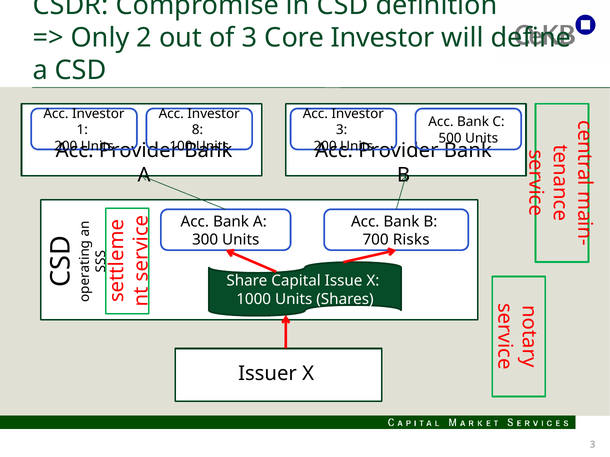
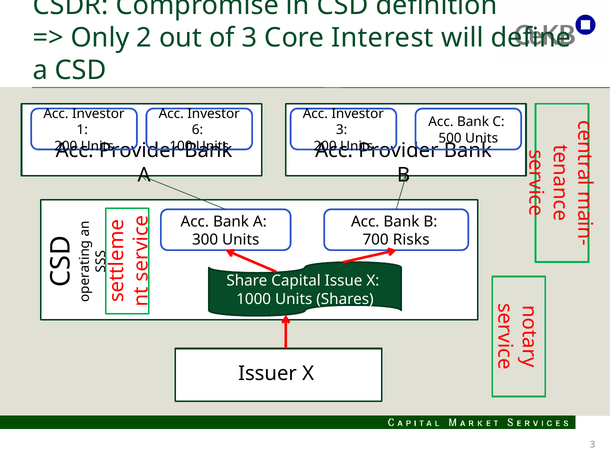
Core Investor: Investor -> Interest (382, 38)
8: 8 -> 6 (198, 130)
